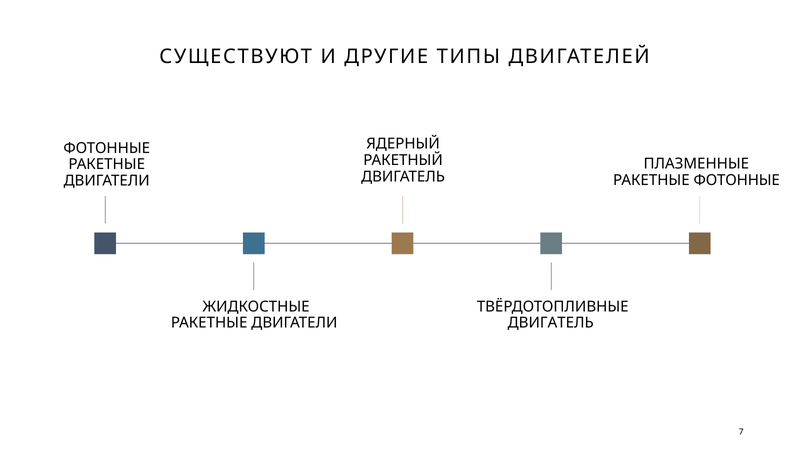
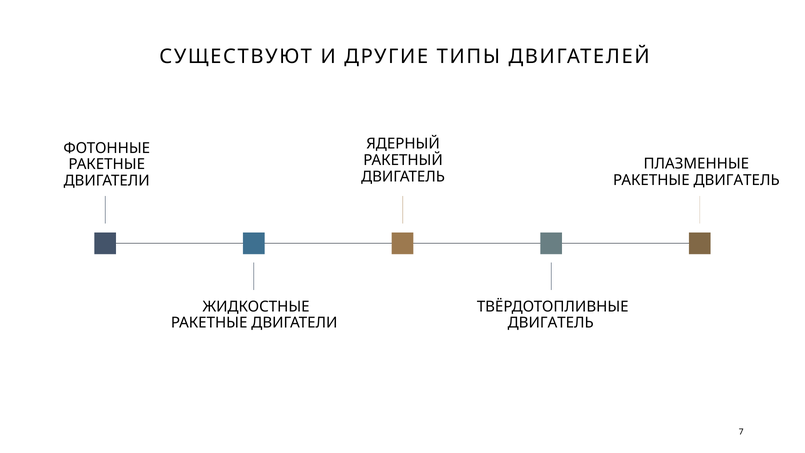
РАКЕТНЫЕ ФОТОННЫЕ: ФОТОННЫЕ -> ДВИГАТЕЛЬ (737, 180)
